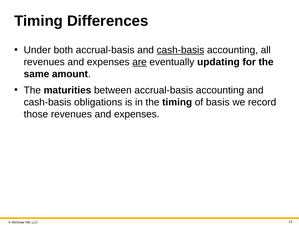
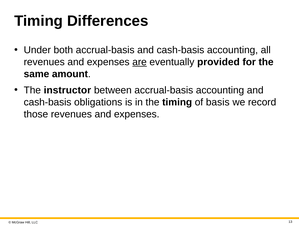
cash-basis underline: present -> none (180, 50)
updating: updating -> provided (218, 62)
maturities: maturities -> instructor (67, 90)
